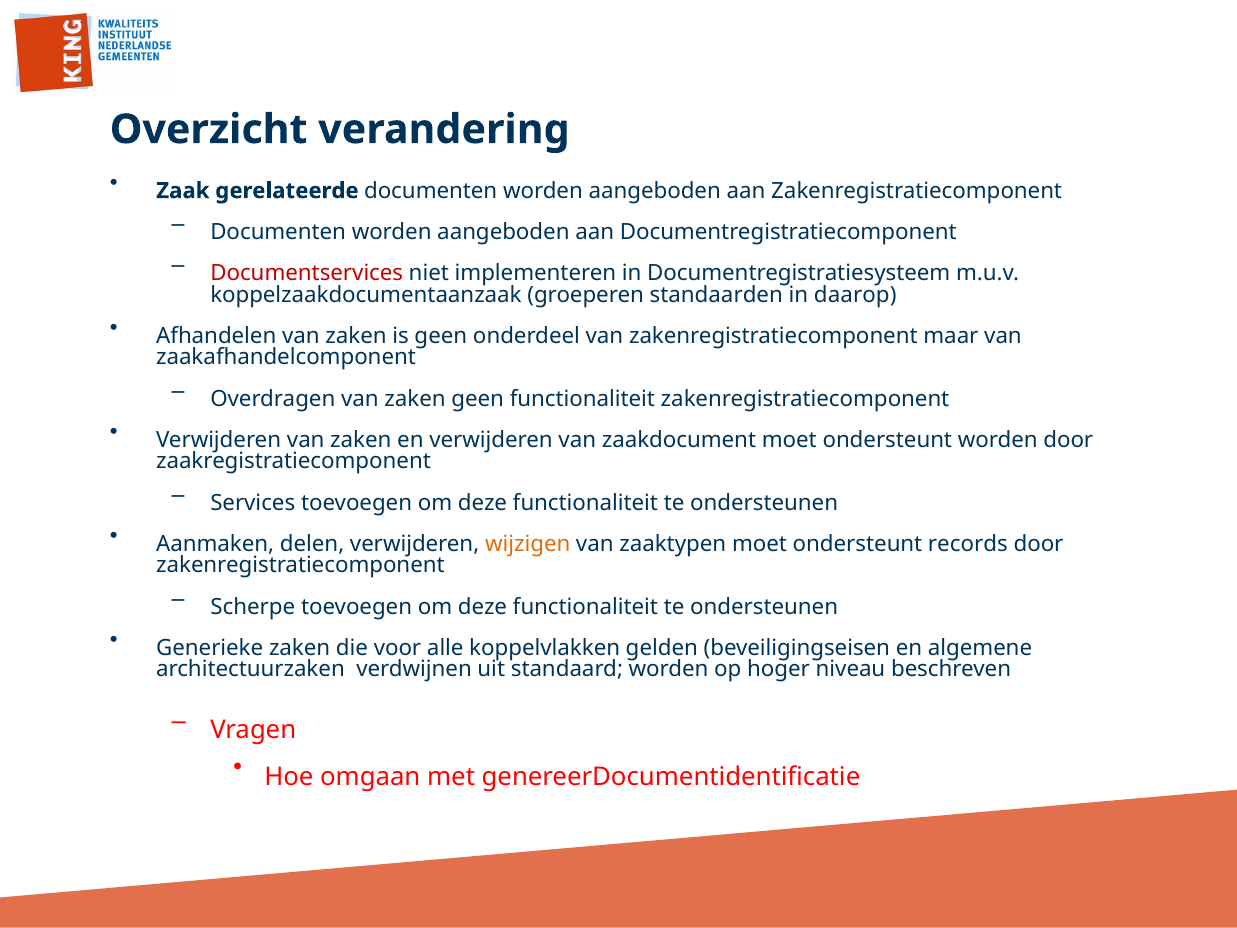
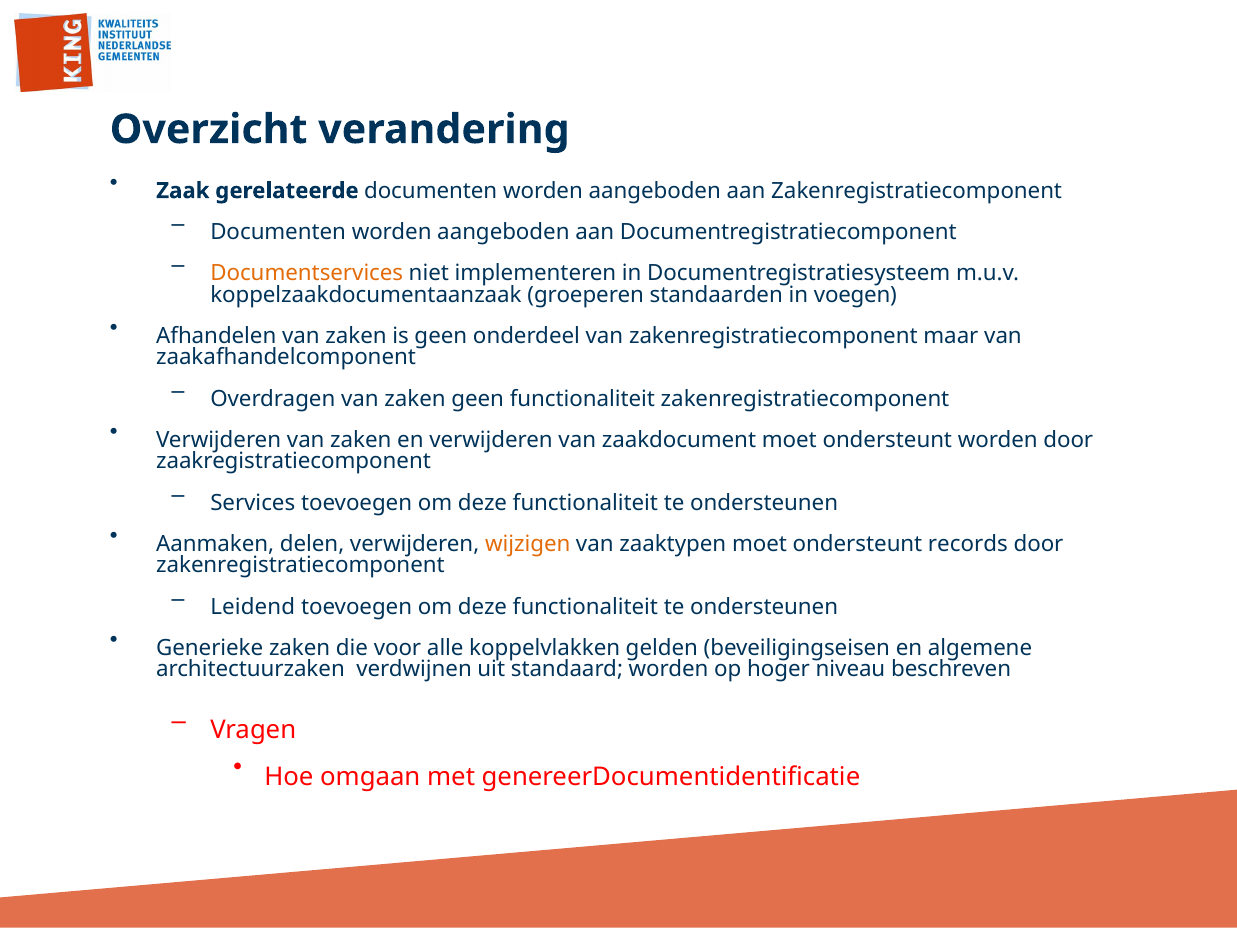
Documentservices colour: red -> orange (307, 273)
daarop: daarop -> voegen (855, 295)
Scherpe: Scherpe -> Leidend (253, 607)
